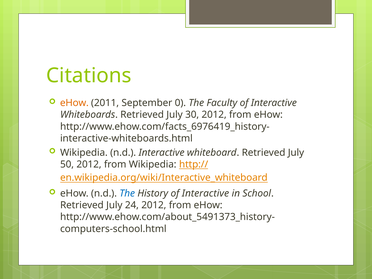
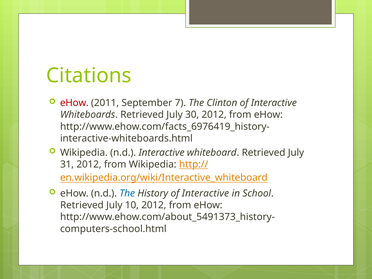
eHow colour: orange -> red (74, 103)
0: 0 -> 7 (180, 103)
Faculty: Faculty -> Clinton (222, 103)
50: 50 -> 31 (67, 164)
24: 24 -> 10 (132, 205)
